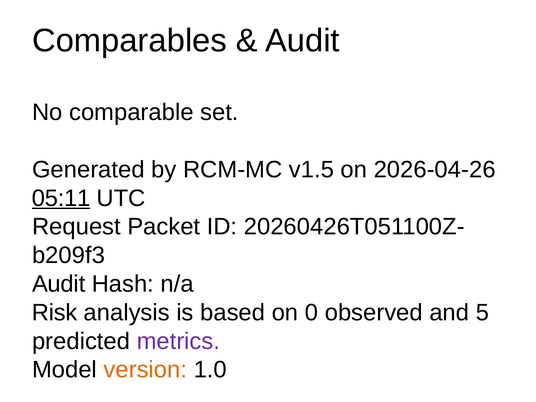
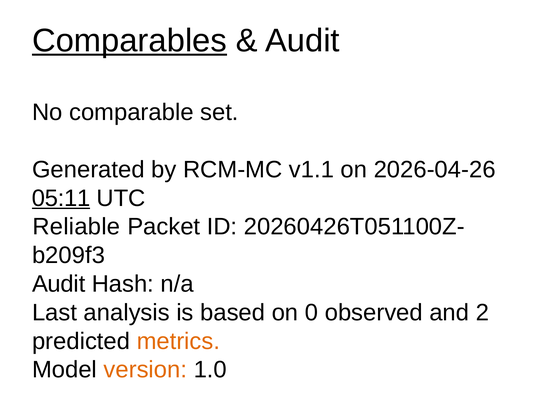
Comparables underline: none -> present (129, 41)
v1.5: v1.5 -> v1.1 (311, 170)
Request: Request -> Reliable (76, 227)
Risk: Risk -> Last (55, 313)
5: 5 -> 2 (482, 313)
metrics colour: purple -> orange (178, 341)
